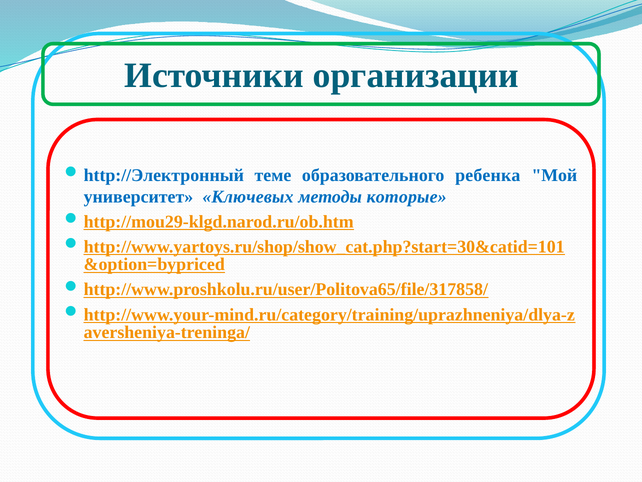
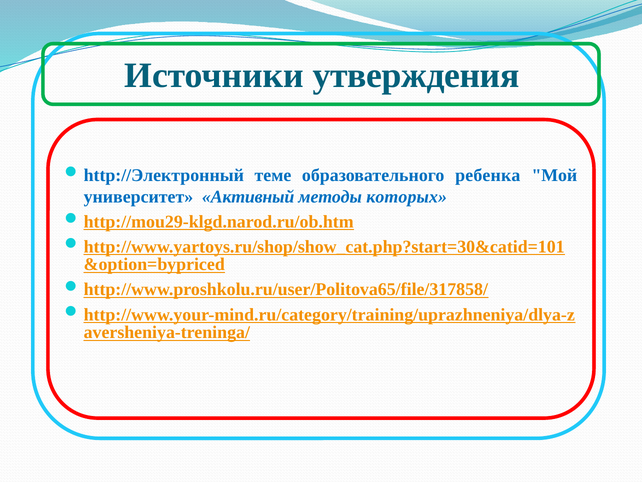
организации: организации -> утверждения (416, 75)
Ключевых: Ключевых -> Активный (248, 196)
которые: которые -> которых (407, 196)
